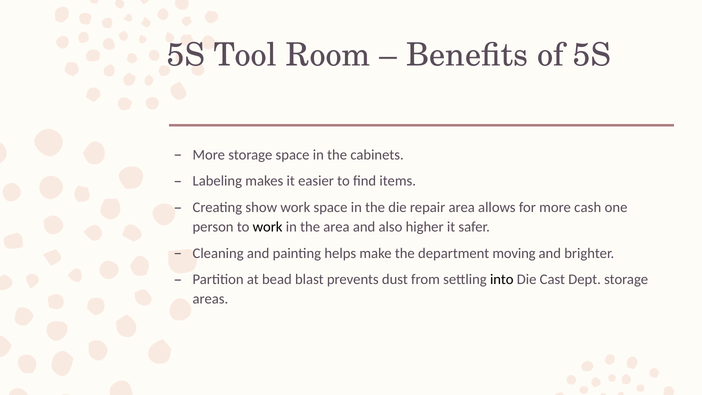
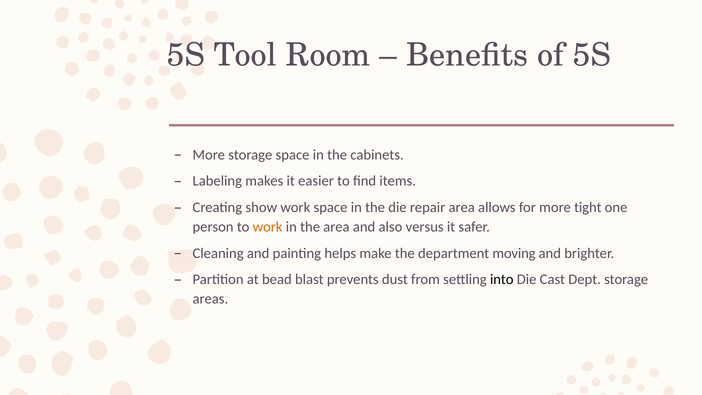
cash: cash -> tight (588, 207)
work colour: black -> orange (268, 227)
higher: higher -> versus (425, 227)
